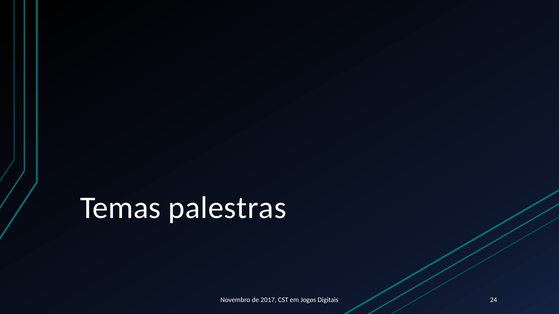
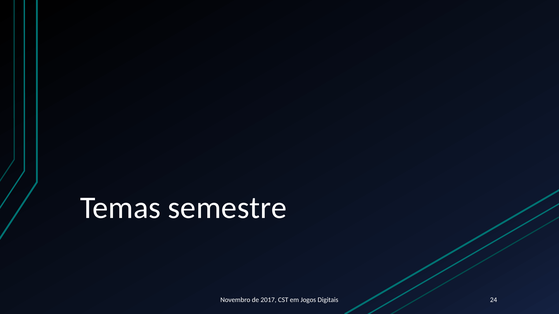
palestras: palestras -> semestre (227, 208)
